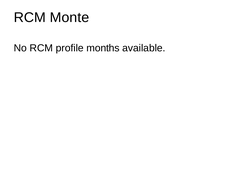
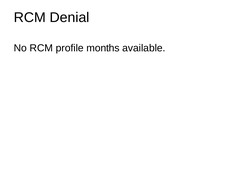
Monte: Monte -> Denial (70, 17)
